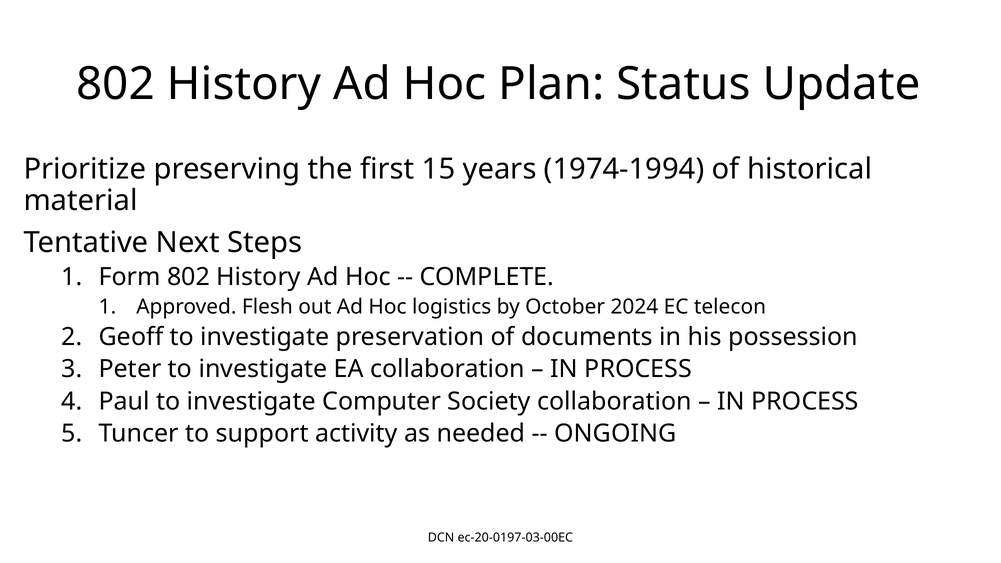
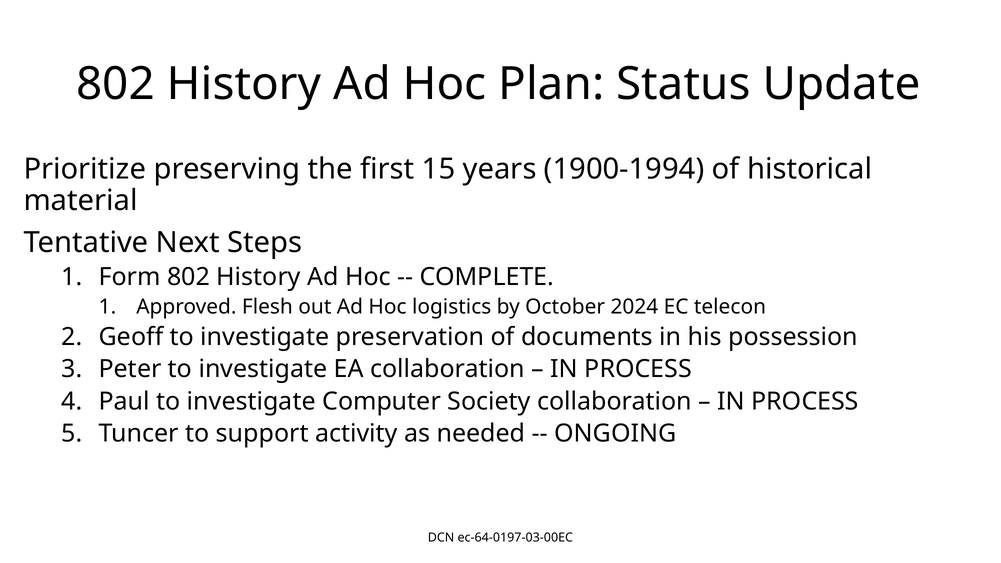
1974-1994: 1974-1994 -> 1900-1994 (624, 169)
ec-20-0197-03-00EC: ec-20-0197-03-00EC -> ec-64-0197-03-00EC (515, 538)
